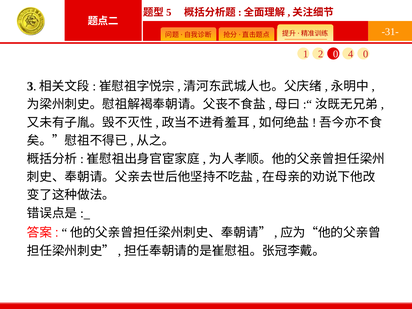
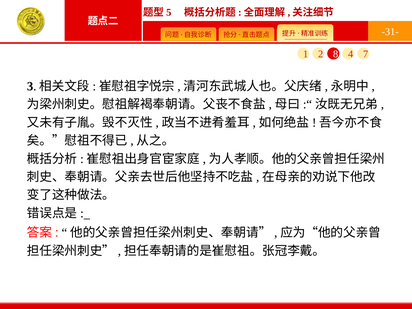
2 0: 0 -> 8 (336, 54)
4 0: 0 -> 7 (366, 54)
